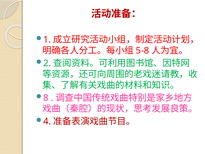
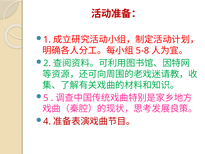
8: 8 -> 5 (46, 98)
